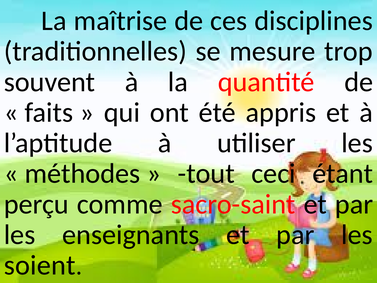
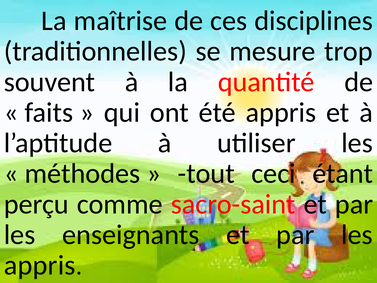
soient: soient -> appris (40, 265)
